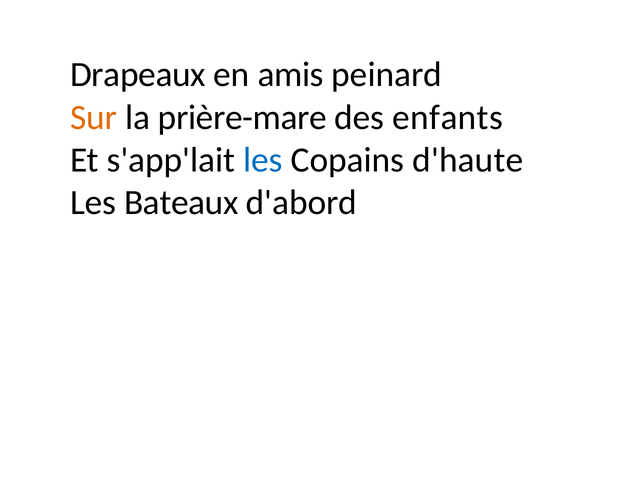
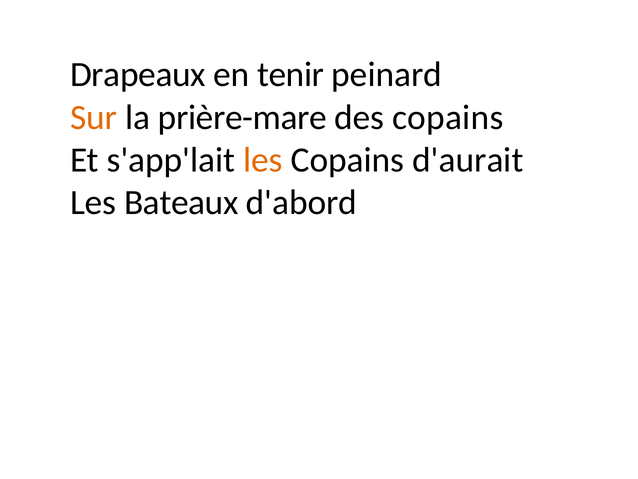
amis: amis -> tenir (291, 75)
des enfants: enfants -> copains (448, 117)
les colour: blue -> orange (263, 160)
d'haute: d'haute -> d'aurait (468, 160)
